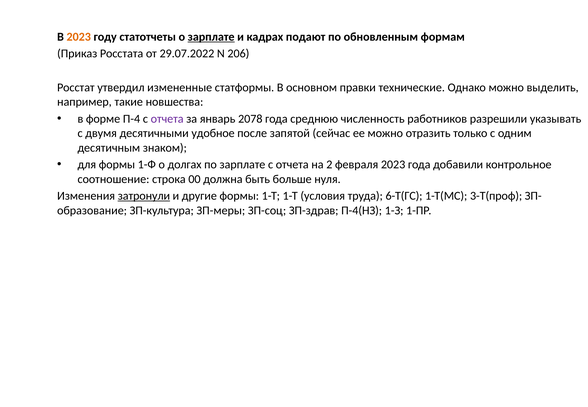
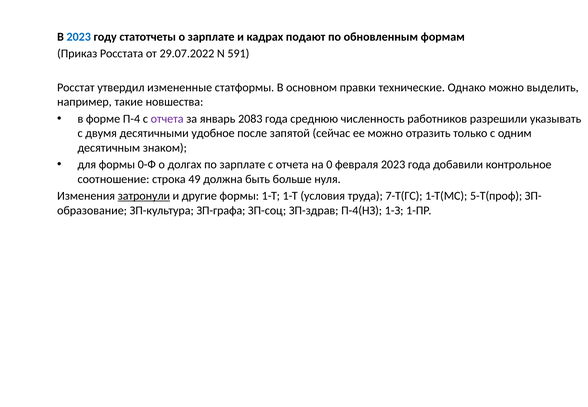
2023 colour: orange -> blue (79, 37)
зарплате underline: present -> none (211, 37)
206: 206 -> 591 (238, 54)
2078: 2078 -> 2083 (250, 119)
1-Ф: 1-Ф -> 0-Ф (147, 165)
2: 2 -> 0 (329, 165)
00: 00 -> 49 (194, 179)
6-Т(ГС: 6-Т(ГС -> 7-Т(ГС (404, 196)
3-Т(проф: 3-Т(проф -> 5-Т(проф (496, 196)
ЗП-меры: ЗП-меры -> ЗП-графа (221, 210)
